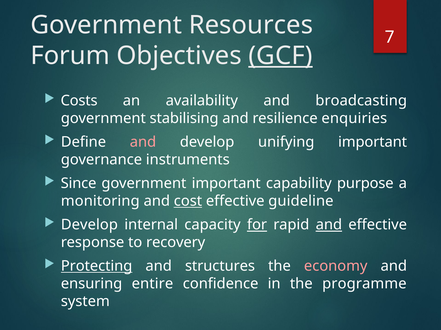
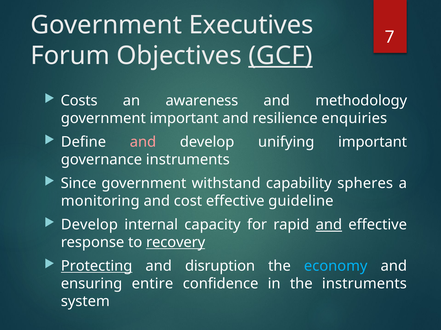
Resources: Resources -> Executives (251, 25)
availability: availability -> awareness (202, 101)
broadcasting: broadcasting -> methodology (361, 101)
government stabilising: stabilising -> important (184, 119)
government important: important -> withstand (226, 184)
purpose: purpose -> spheres (365, 184)
cost underline: present -> none (188, 201)
for underline: present -> none (257, 225)
recovery underline: none -> present (176, 243)
structures: structures -> disruption (220, 267)
economy colour: pink -> light blue (336, 267)
the programme: programme -> instruments (364, 284)
